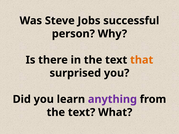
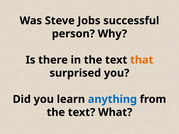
anything colour: purple -> blue (112, 99)
